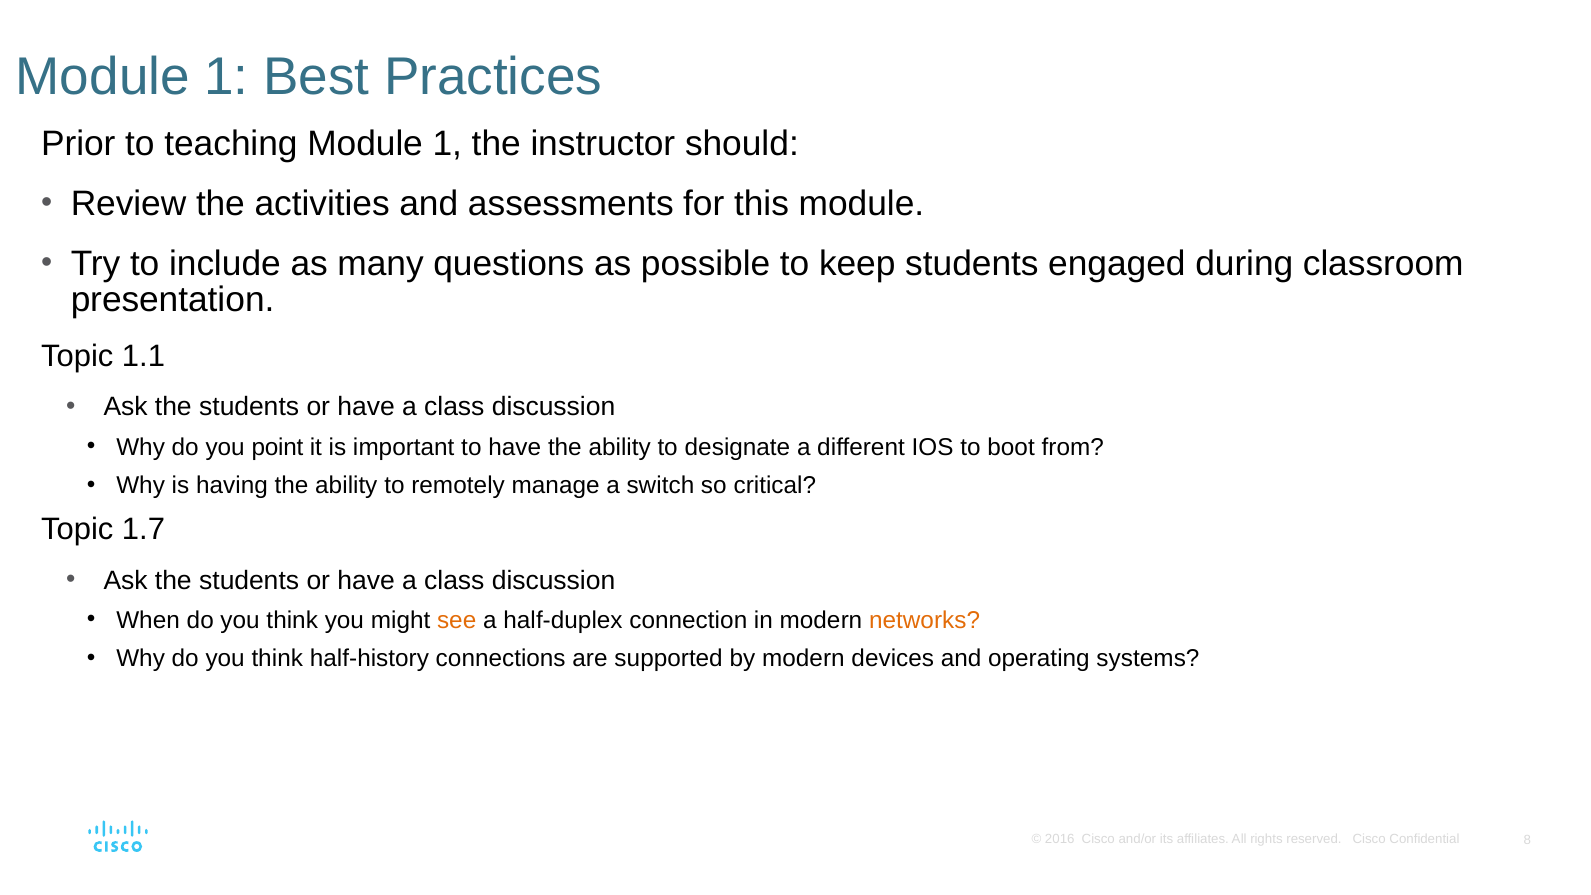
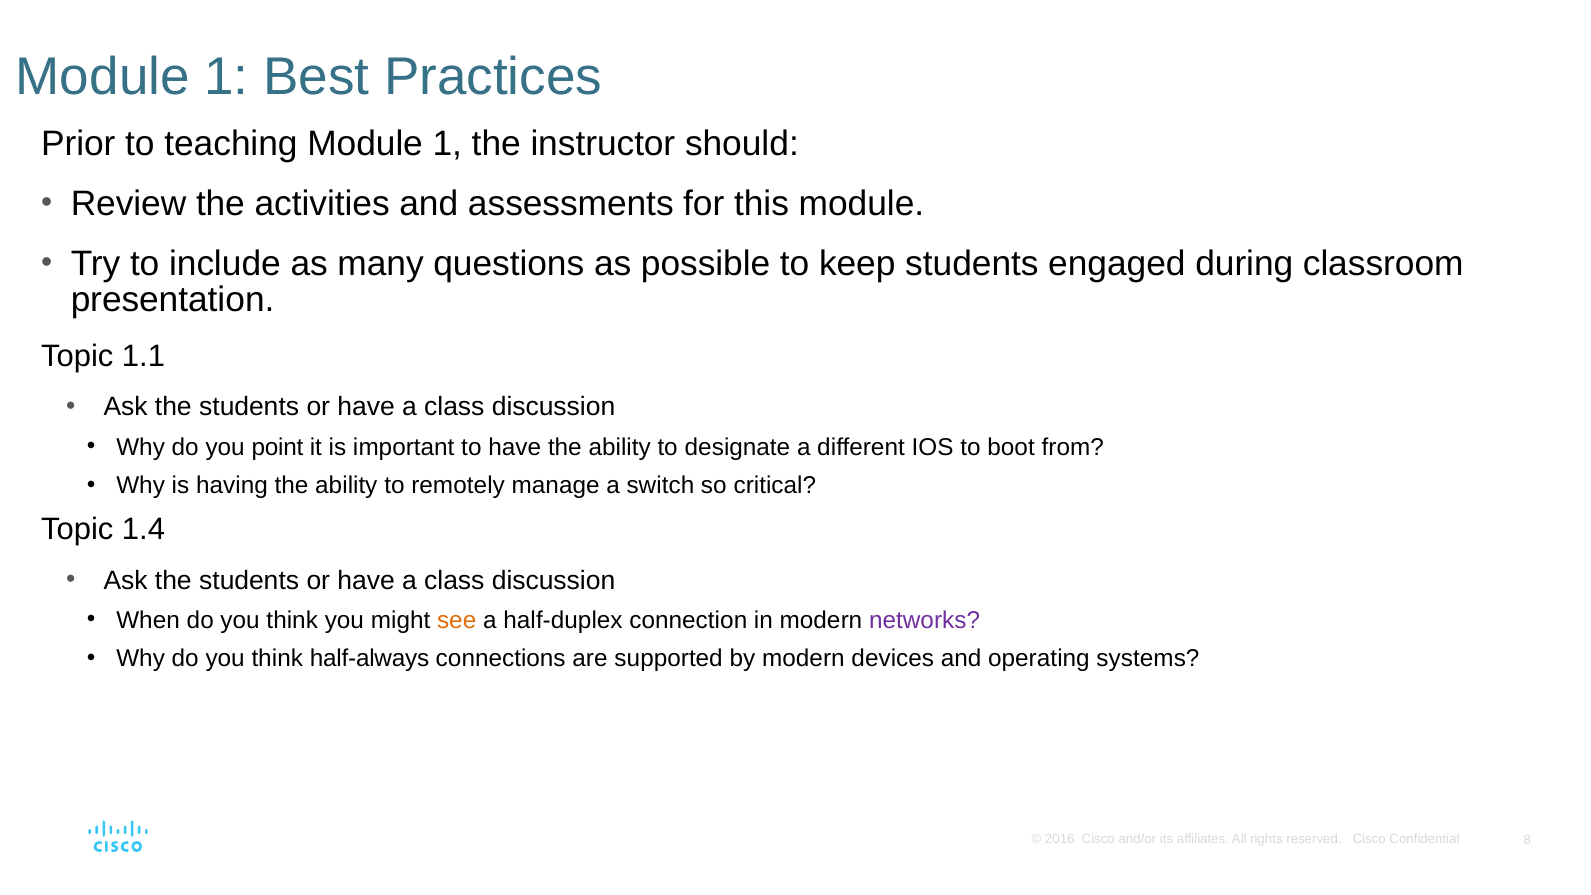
1.7: 1.7 -> 1.4 (144, 530)
networks colour: orange -> purple (925, 620)
half-history: half-history -> half-always (370, 659)
